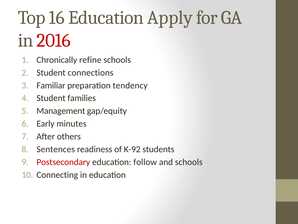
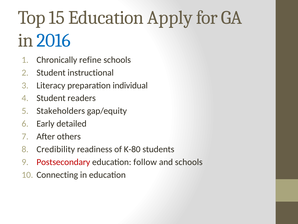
16: 16 -> 15 (57, 17)
2016 colour: red -> blue (54, 40)
connections: connections -> instructional (91, 72)
Familiar: Familiar -> Literacy (51, 85)
tendency: tendency -> individual (130, 85)
families: families -> readers (82, 98)
Management: Management -> Stakeholders (61, 111)
minutes: minutes -> detailed (72, 123)
Sentences: Sentences -> Credibility (56, 149)
K-92: K-92 -> K-80 (132, 149)
